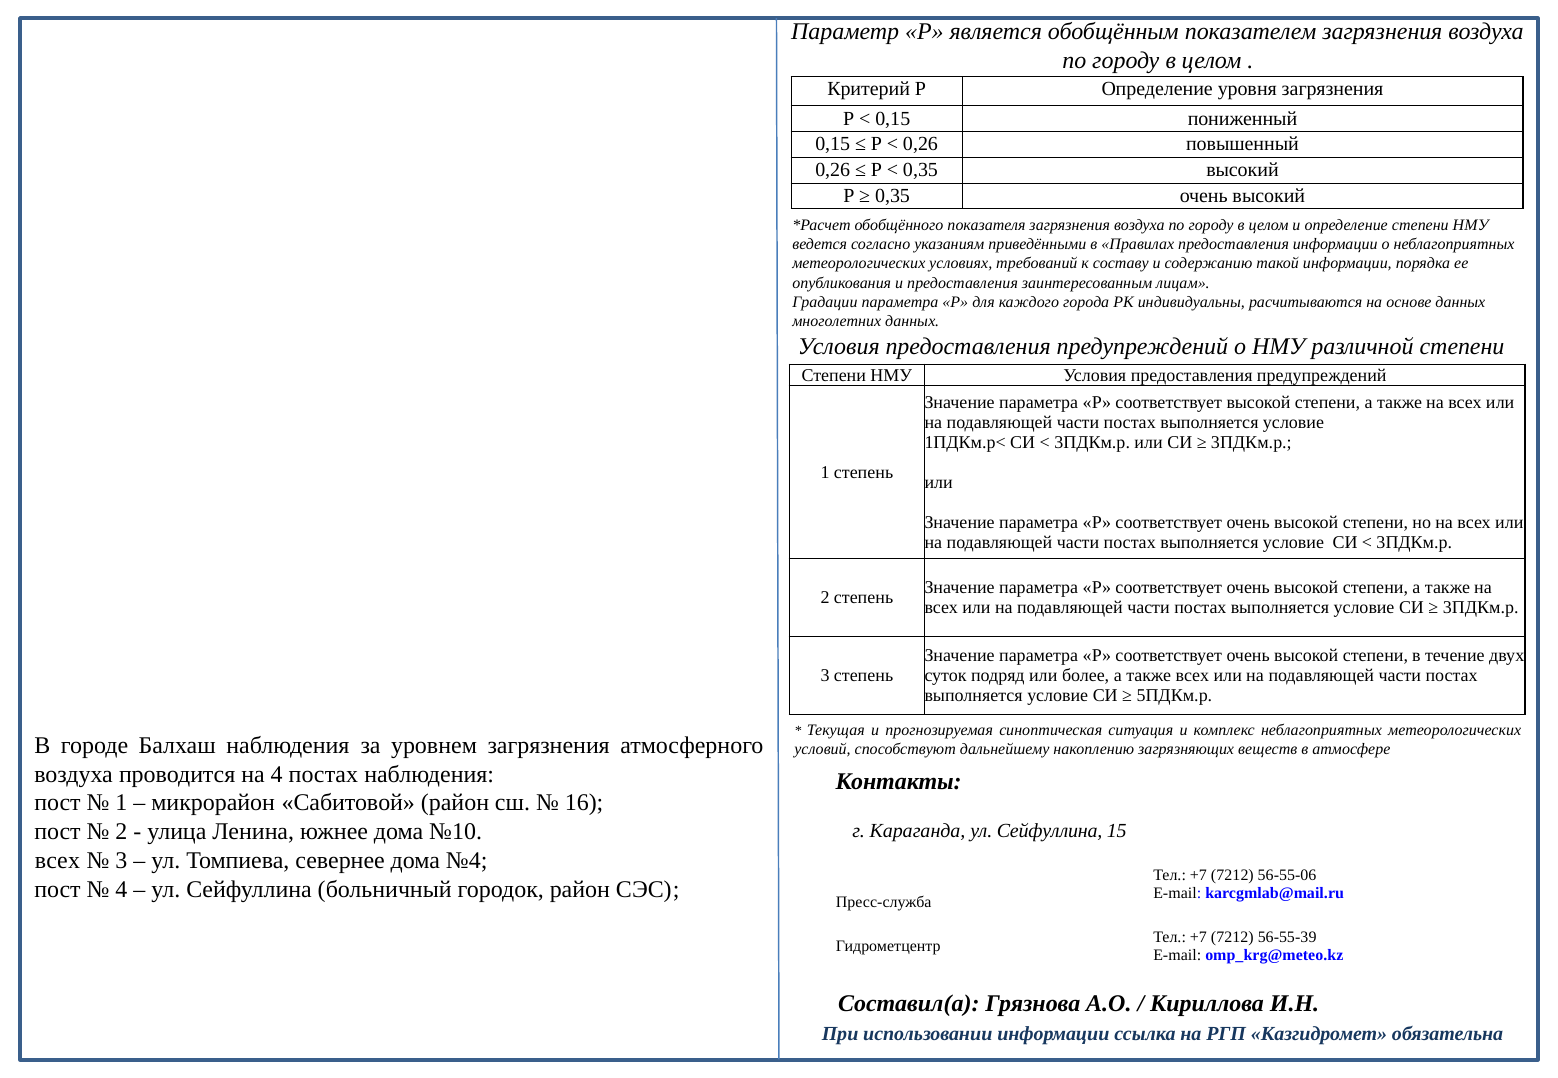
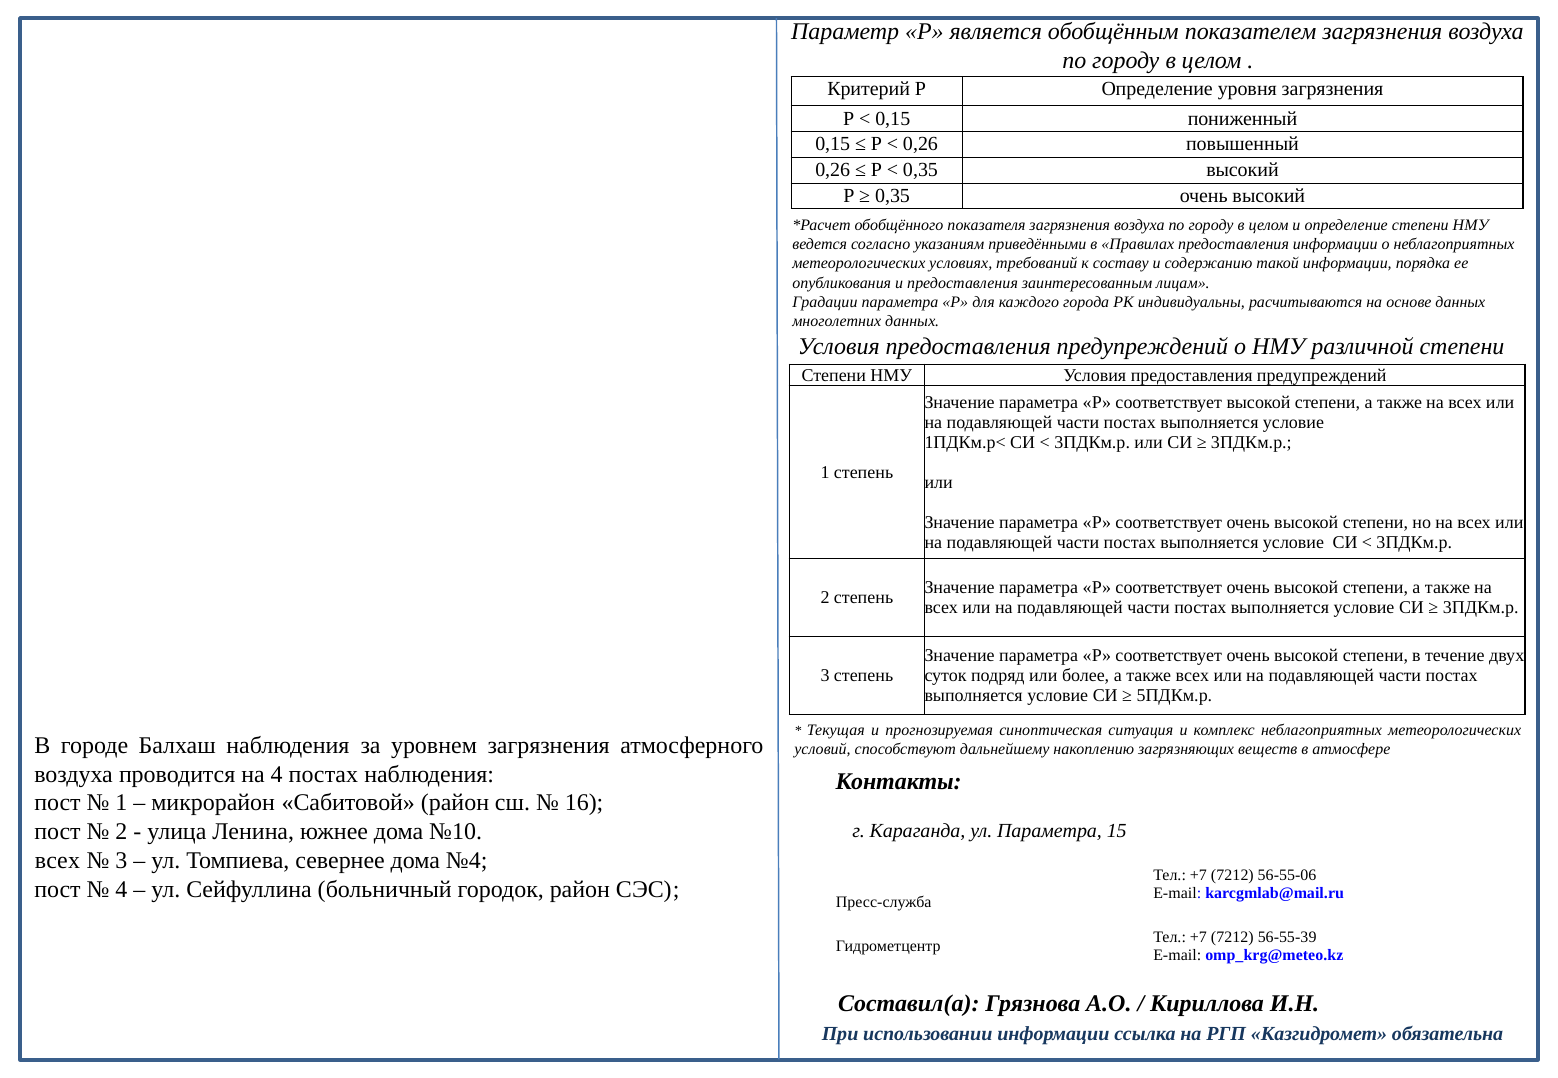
Караганда ул Сейфуллина: Сейфуллина -> Параметра (1050, 832)
